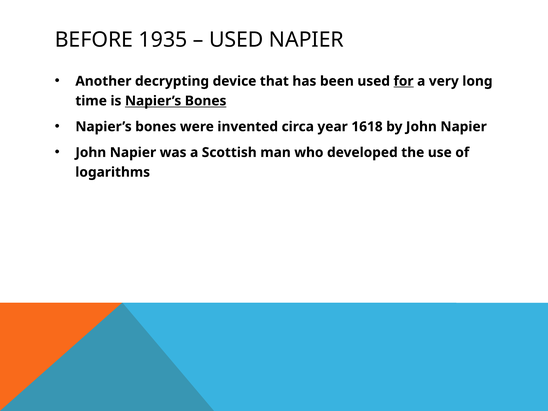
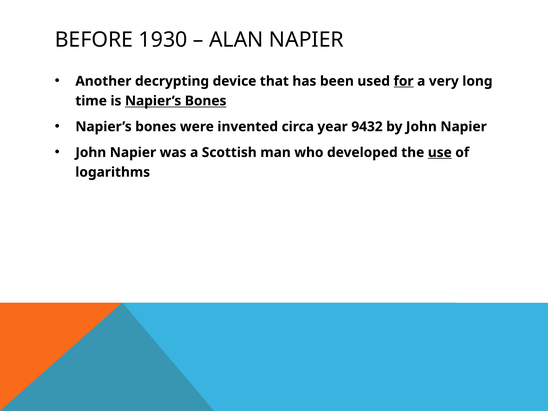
1935: 1935 -> 1930 (163, 40)
USED: USED -> ALAN (236, 40)
1618: 1618 -> 9432 (367, 127)
use underline: none -> present (440, 152)
